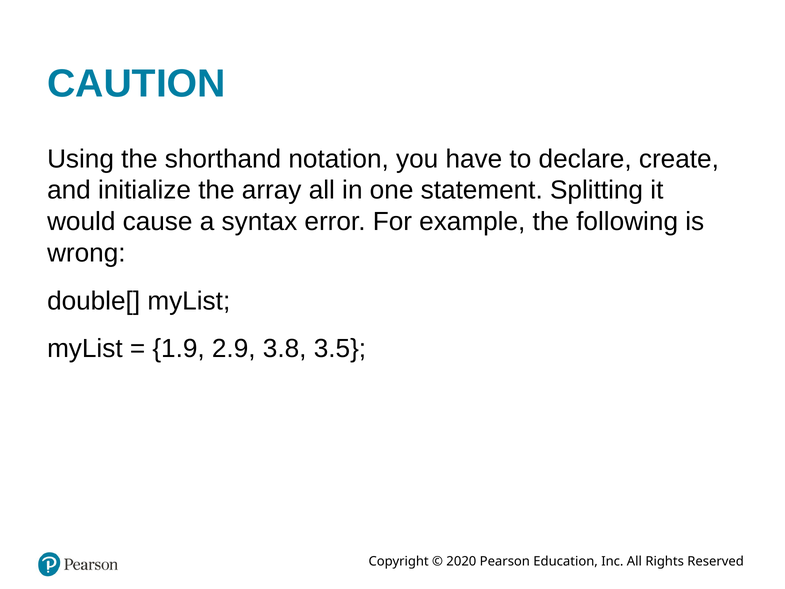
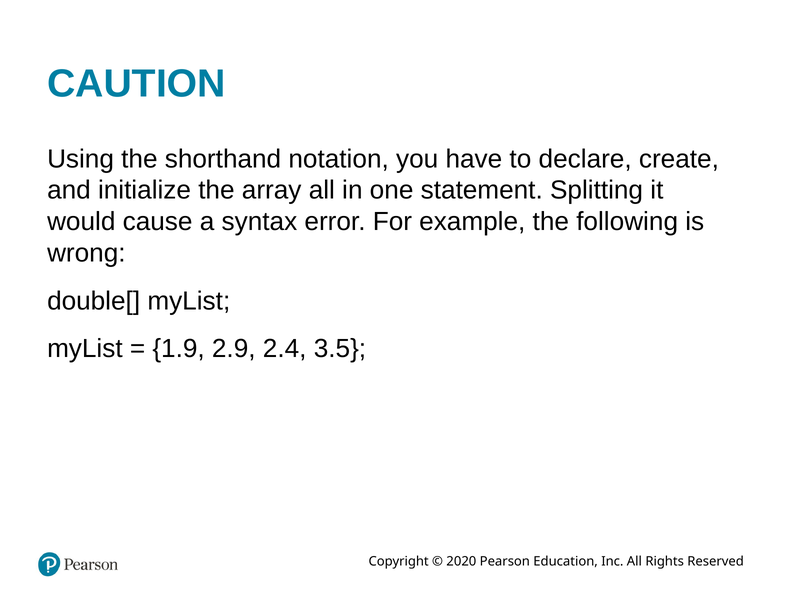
3.8: 3.8 -> 2.4 (285, 349)
